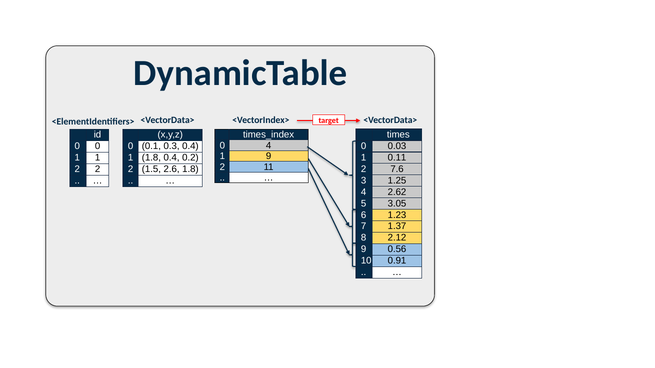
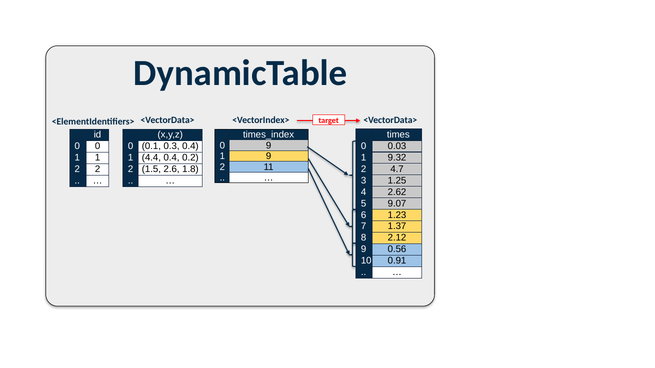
0 4: 4 -> 9 (269, 146)
0.11: 0.11 -> 9.32 (397, 158)
1 1.8: 1.8 -> 4.4 (151, 158)
7.6: 7.6 -> 4.7 (397, 169)
3.05: 3.05 -> 9.07 (397, 204)
